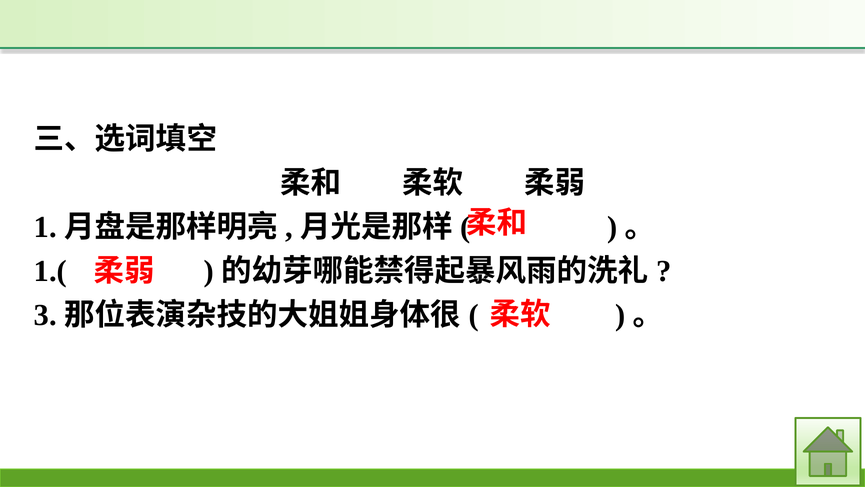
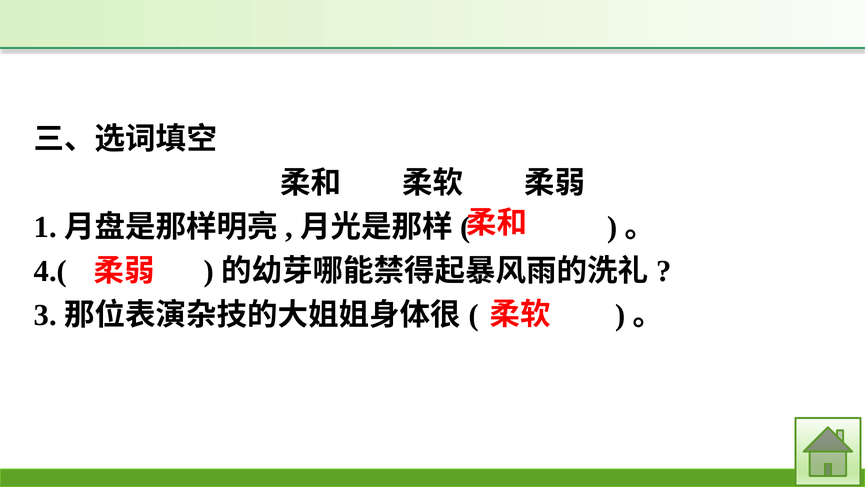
1.(: 1.( -> 4.( (50, 271)
